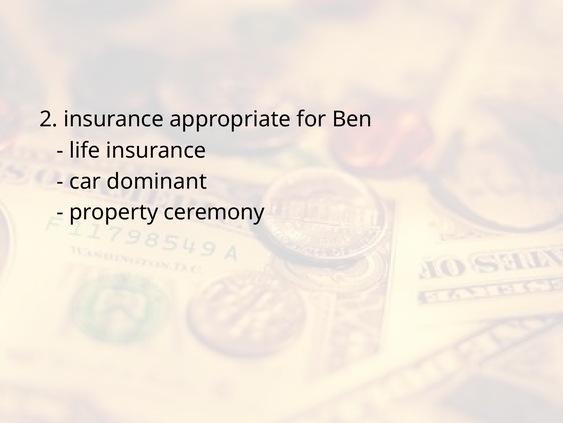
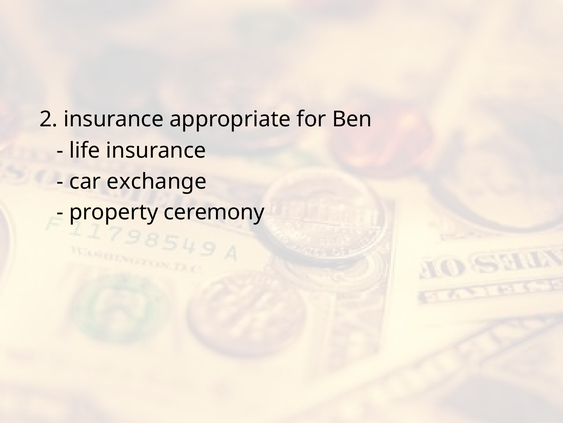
dominant: dominant -> exchange (157, 181)
